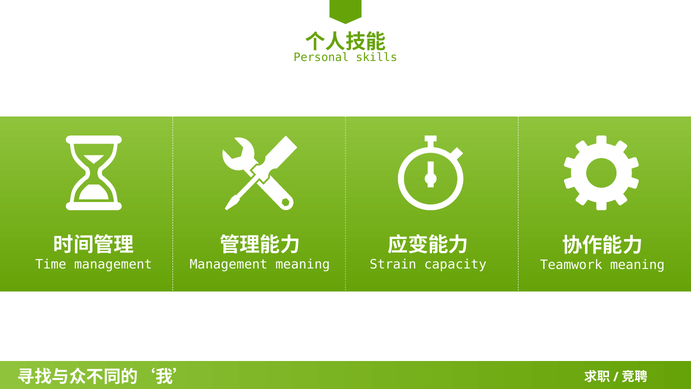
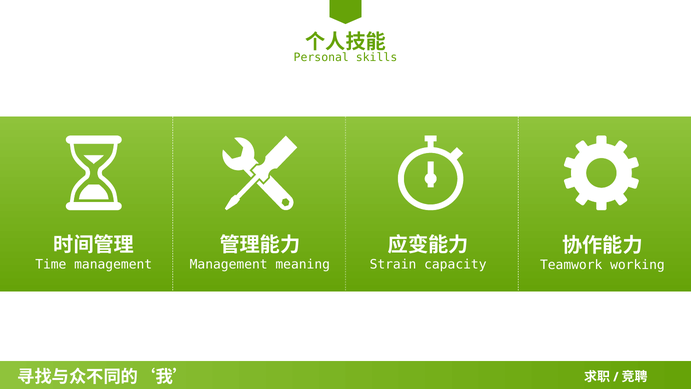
Teamwork meaning: meaning -> working (637, 265)
